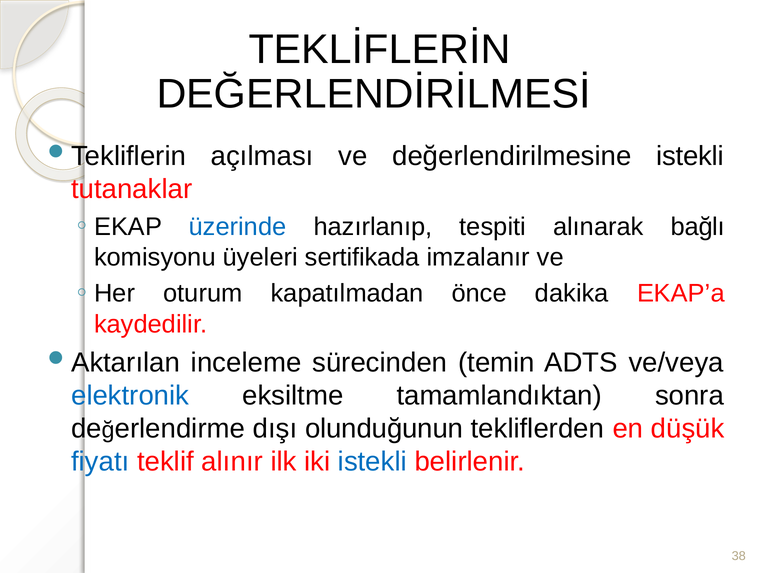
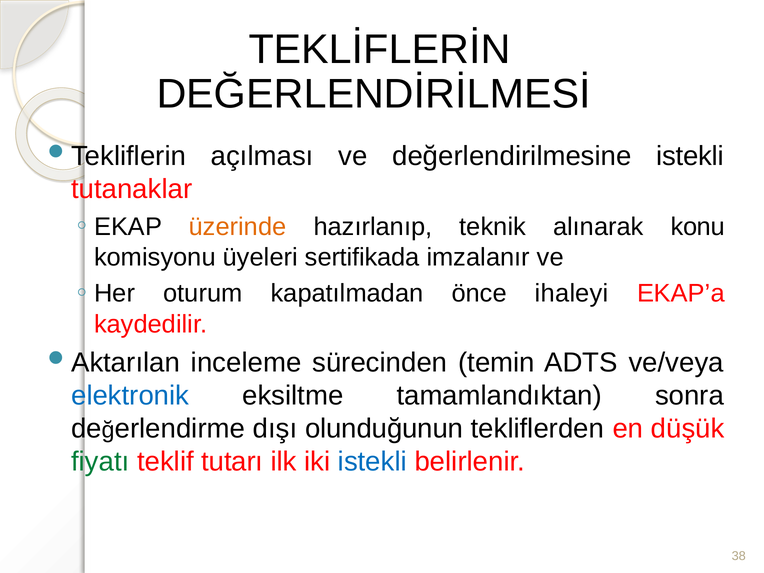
üzerinde colour: blue -> orange (238, 227)
tespiti: tespiti -> teknik (493, 227)
bağlı: bağlı -> konu (698, 227)
dakika: dakika -> ihaleyi (572, 294)
fiyatı colour: blue -> green (100, 462)
alınır: alınır -> tutarı (232, 462)
